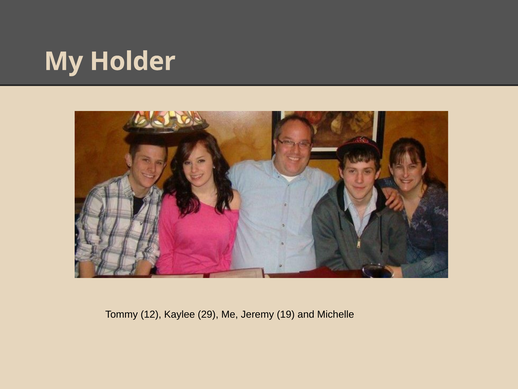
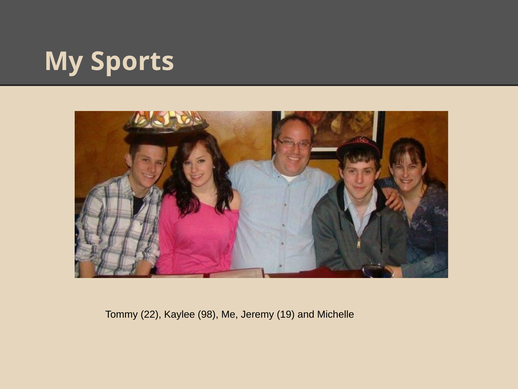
Holder: Holder -> Sports (132, 61)
12: 12 -> 22 (151, 314)
29: 29 -> 98 (208, 314)
